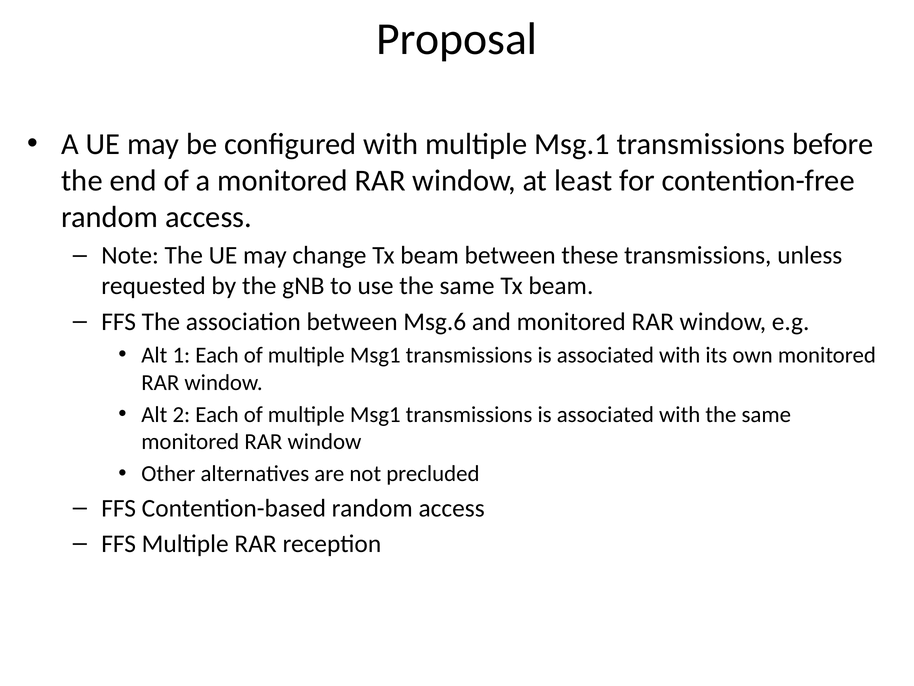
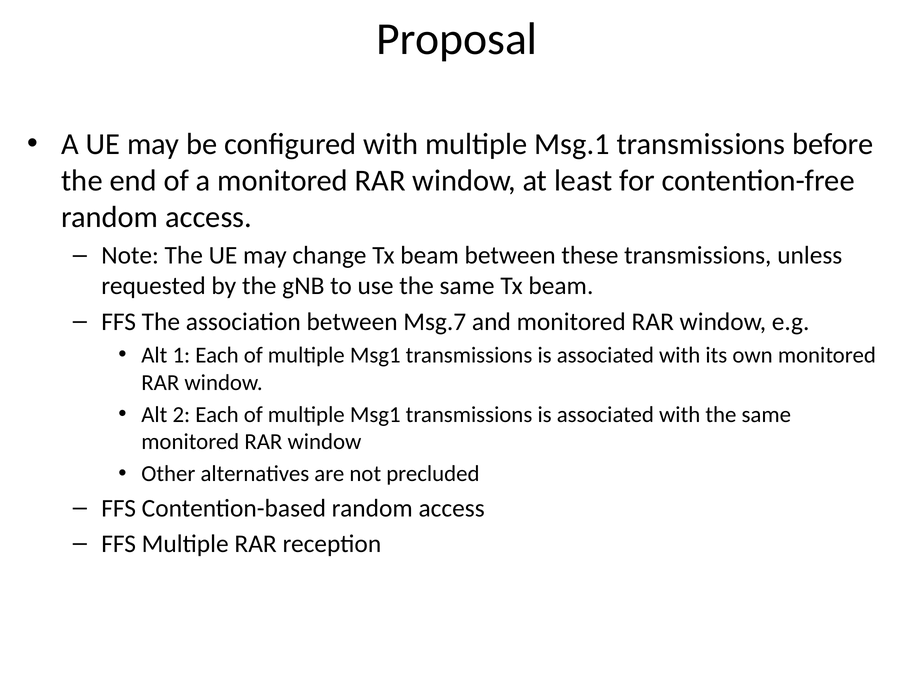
Msg.6: Msg.6 -> Msg.7 (435, 321)
